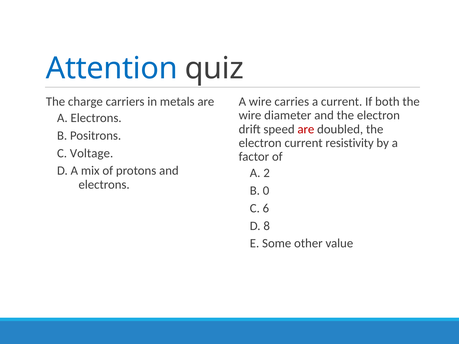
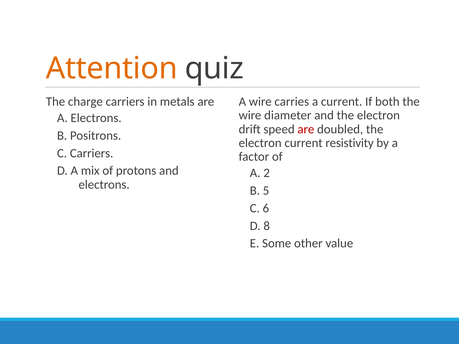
Attention colour: blue -> orange (112, 69)
C Voltage: Voltage -> Carriers (92, 153)
0: 0 -> 5 (266, 191)
